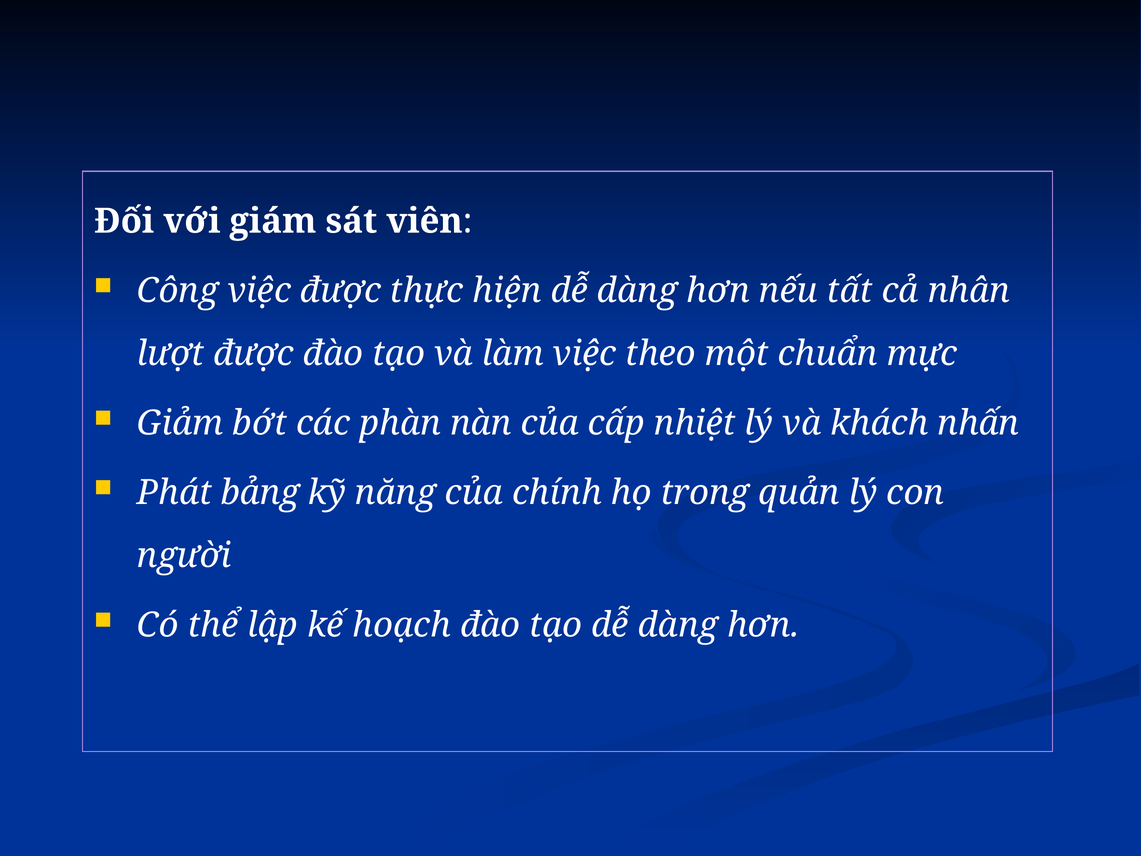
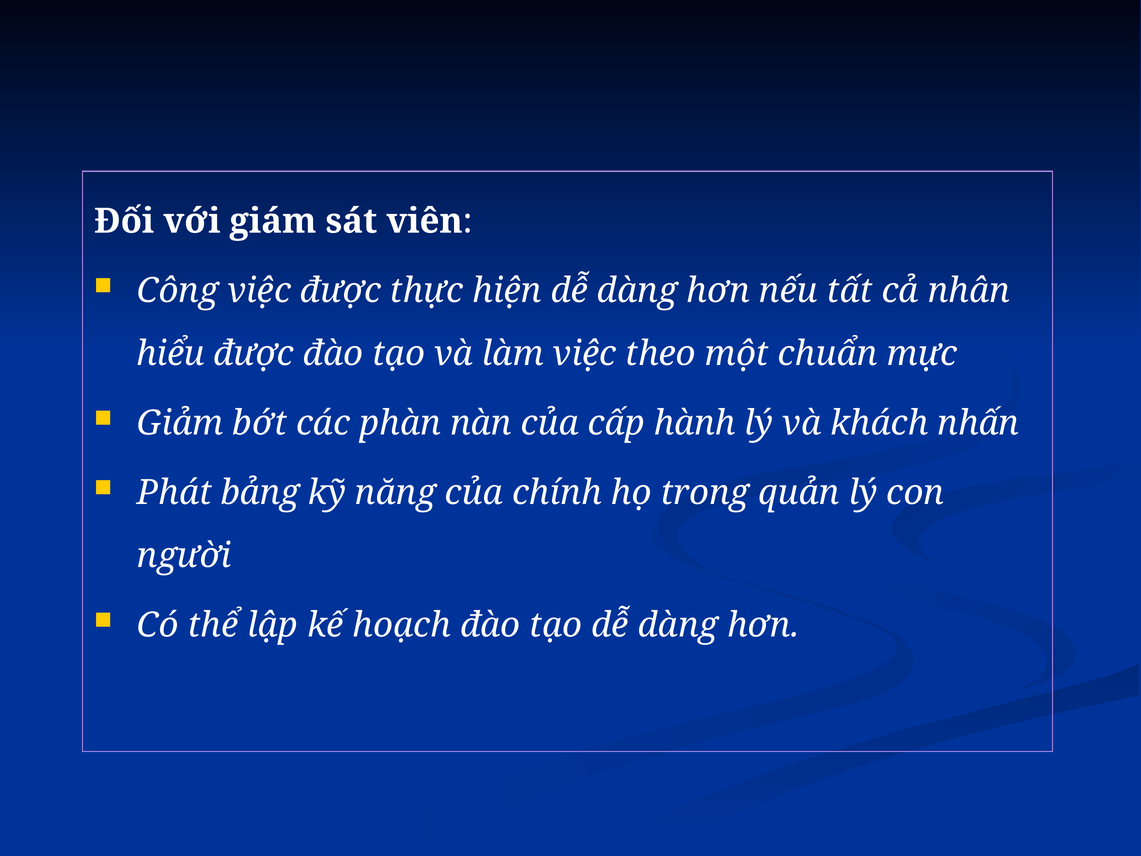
lượt: lượt -> hiểu (171, 353)
nhiệt: nhiệt -> hành (695, 423)
